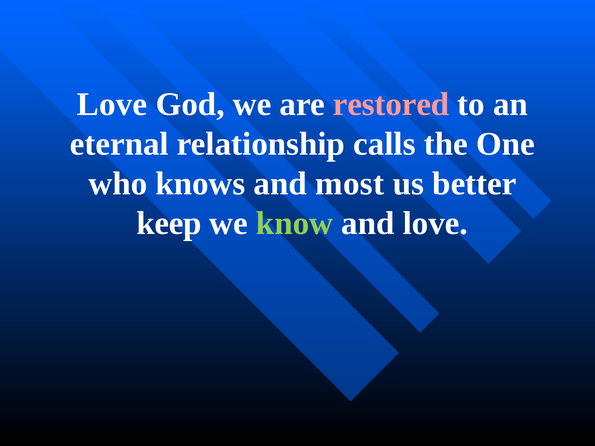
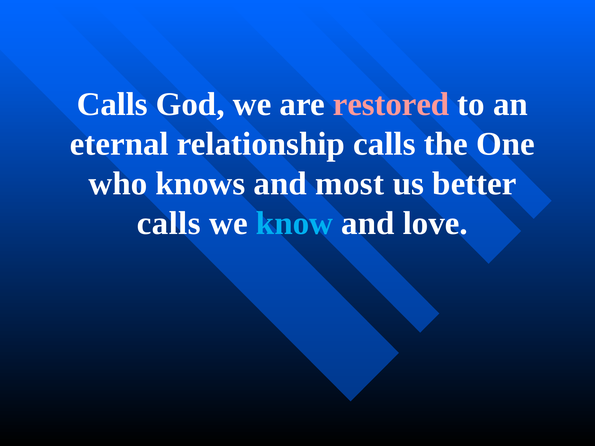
Love: Love -> Calls (112, 104)
keep: keep -> calls (169, 223)
know colour: light green -> light blue (295, 223)
